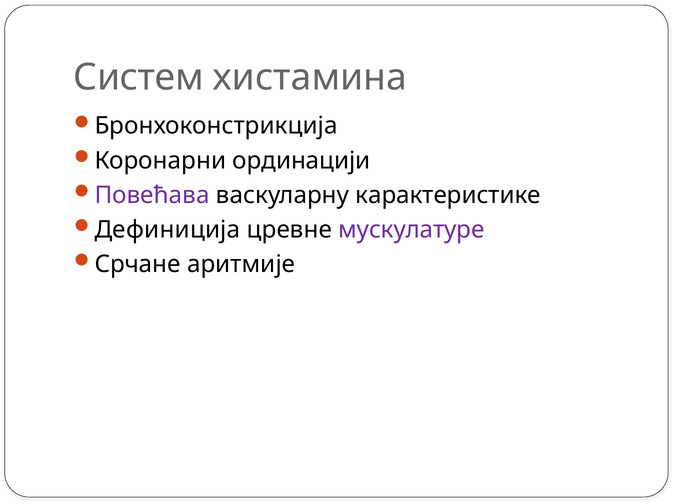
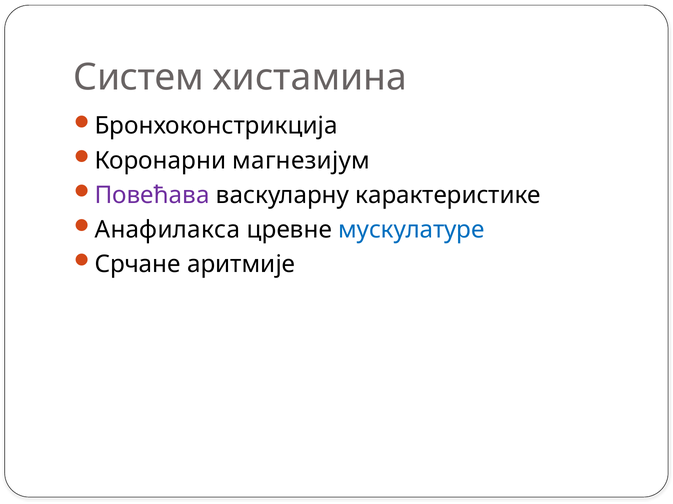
ординацији: ординацији -> магнезијум (301, 161)
Дефиниција: Дефиниција -> Анафилакса (167, 230)
мускулатуре colour: purple -> blue (411, 230)
